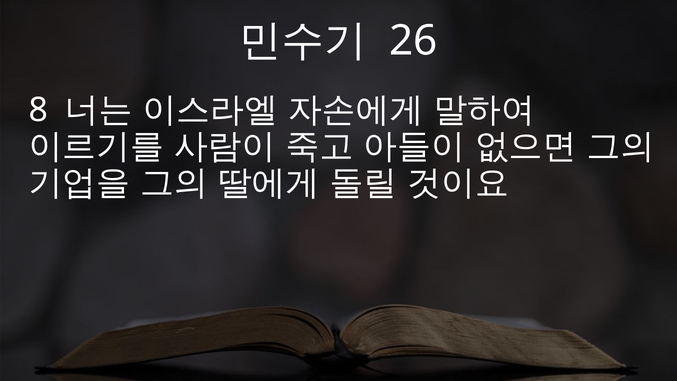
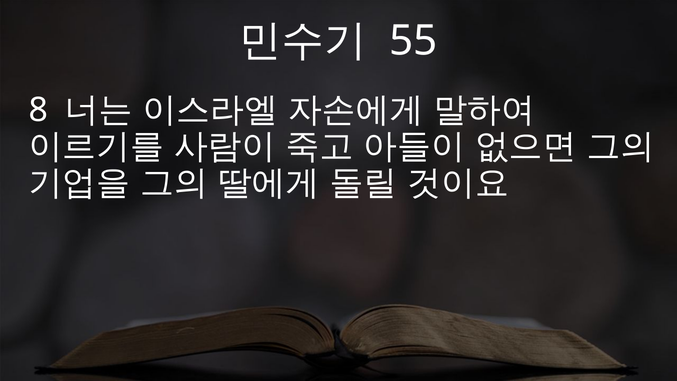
26: 26 -> 55 (413, 41)
